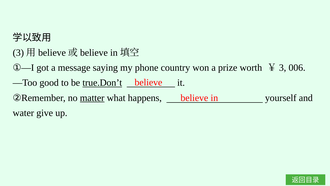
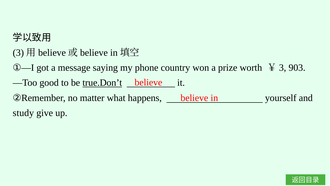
006: 006 -> 903 (297, 68)
matter underline: present -> none (92, 98)
water: water -> study (23, 113)
